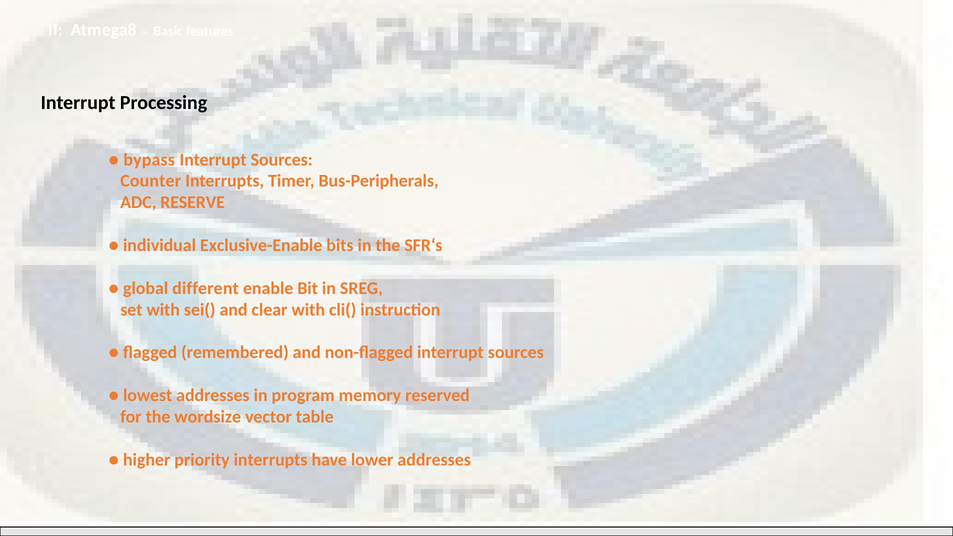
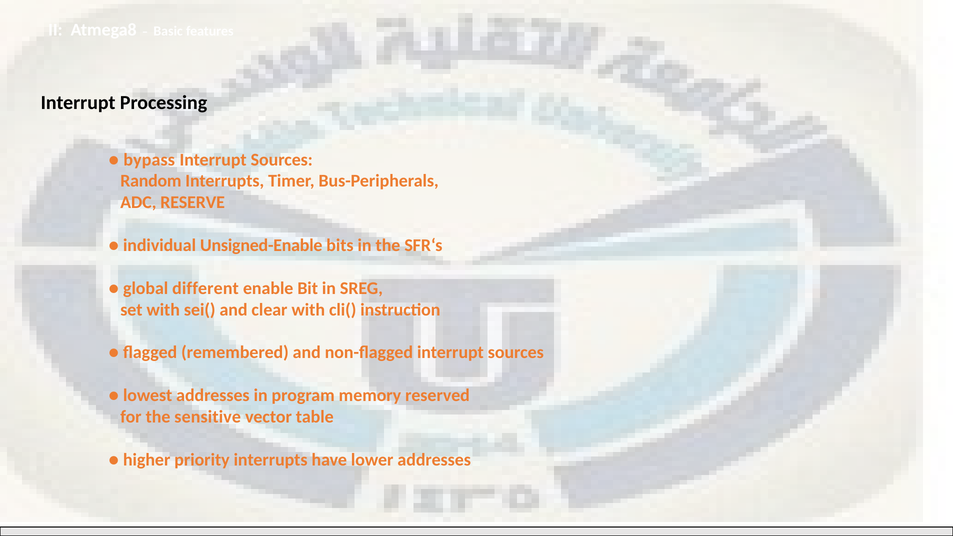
Counter: Counter -> Random (151, 181)
Exclusive-Enable: Exclusive-Enable -> Unsigned-Enable (261, 245)
wordsize: wordsize -> sensitive (208, 417)
